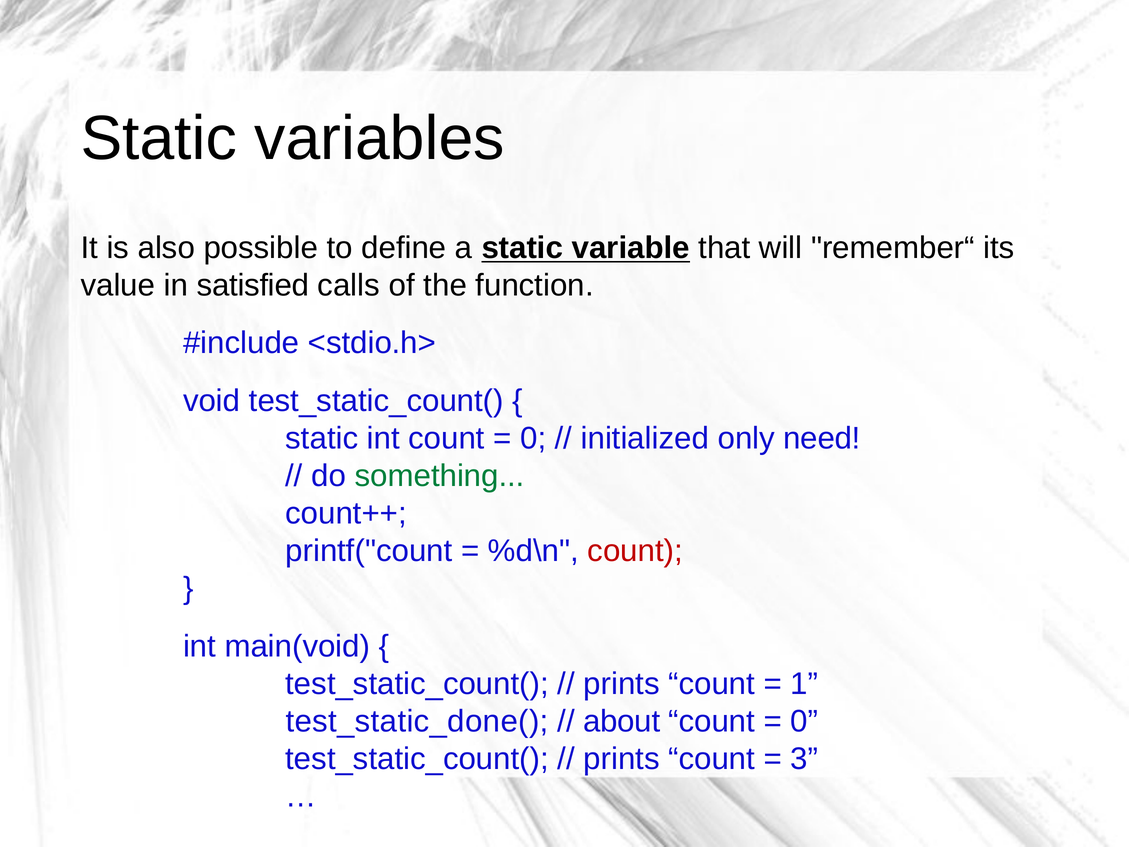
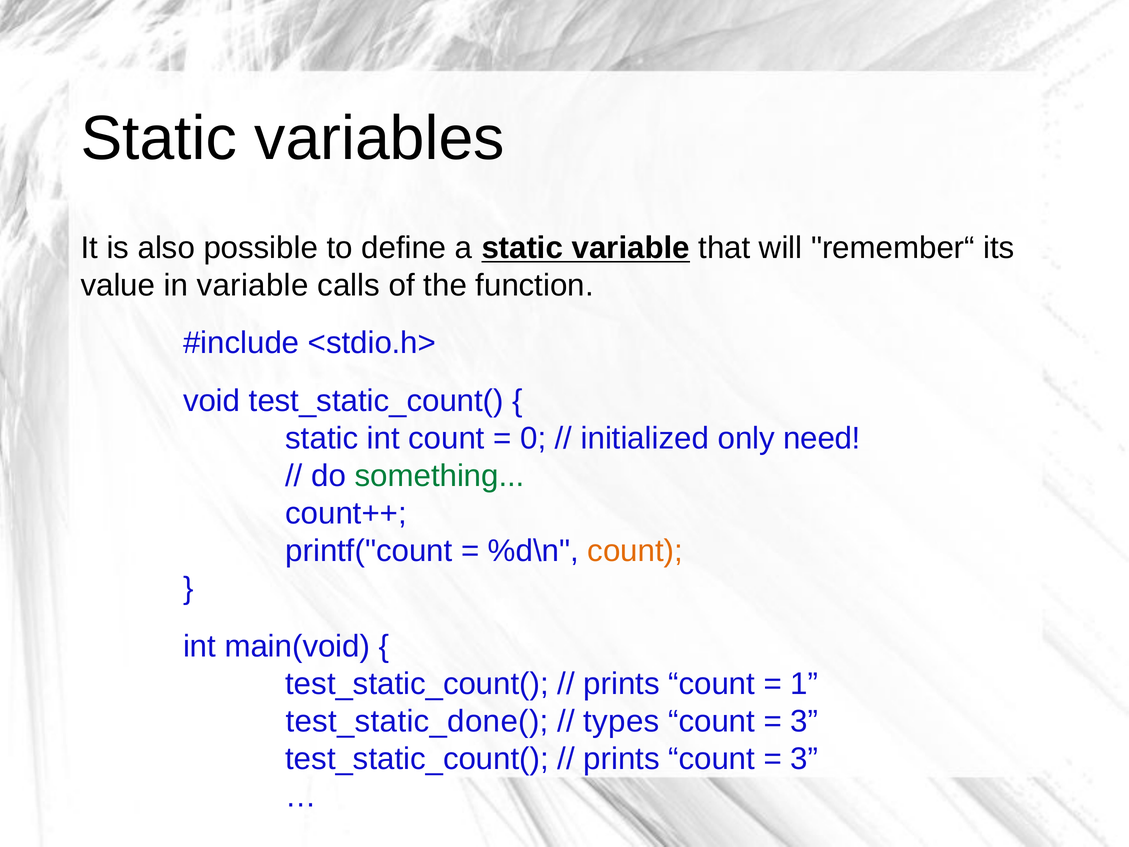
in satisfied: satisfied -> variable (253, 285)
count colour: red -> orange (635, 551)
about: about -> types (621, 721)
0: 0 -> 3 (804, 721)
